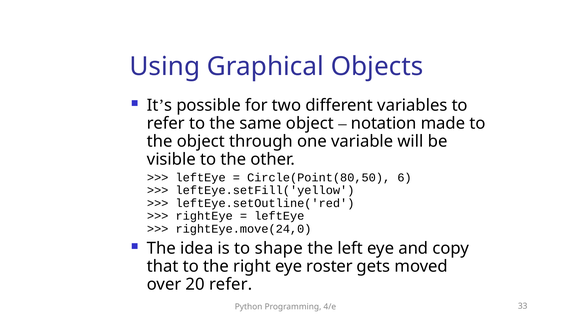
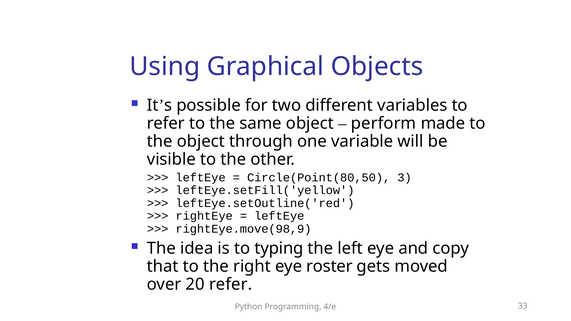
notation: notation -> perform (384, 123)
6: 6 -> 3 (404, 178)
rightEye.move(24,0: rightEye.move(24,0 -> rightEye.move(98,9 (243, 229)
shape: shape -> typing (279, 249)
